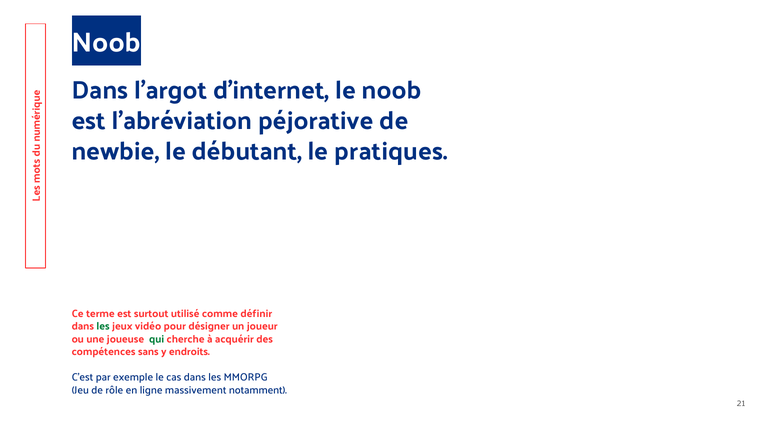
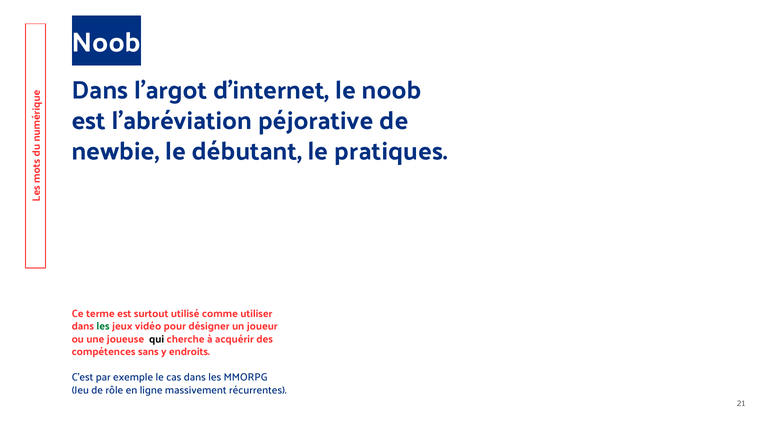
définir: définir -> utiliser (256, 314)
qui colour: green -> black (157, 339)
notamment: notamment -> récurrentes (258, 390)
